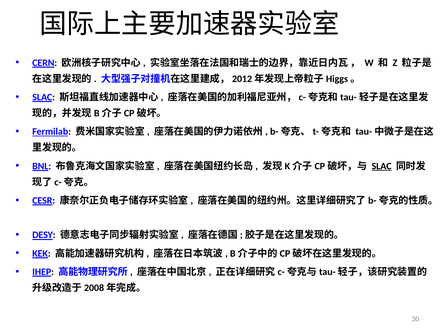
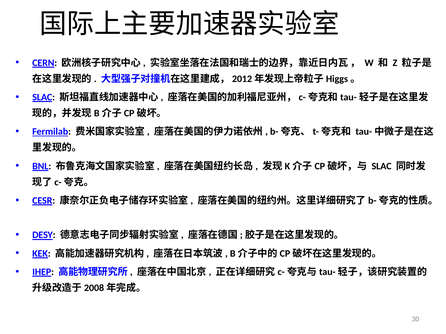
SLAC underline: present -> none (382, 166)
